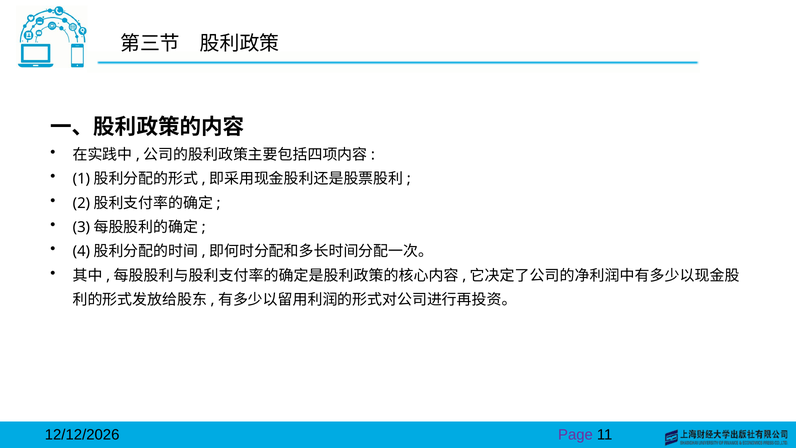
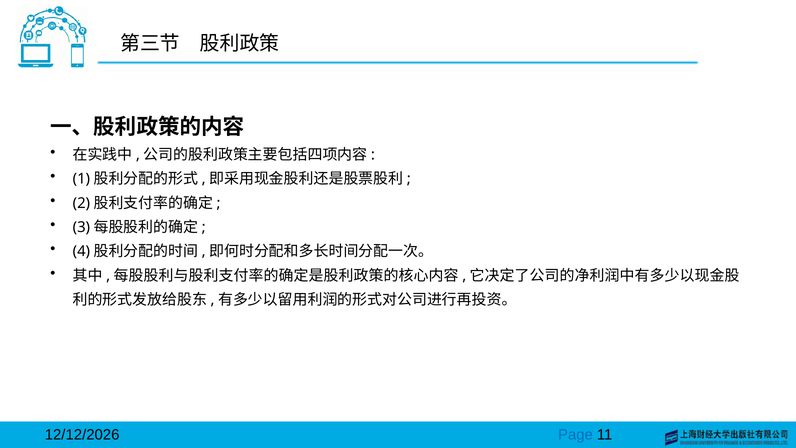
Page colour: purple -> blue (575, 435)
